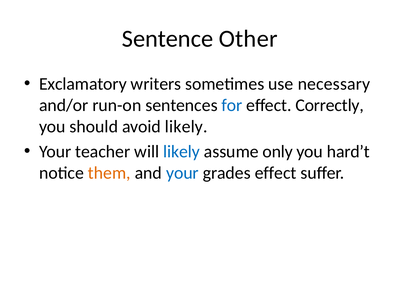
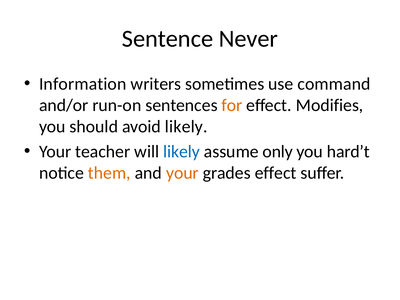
Other: Other -> Never (248, 39)
Exclamatory: Exclamatory -> Information (83, 84)
necessary: necessary -> command (334, 84)
for colour: blue -> orange (232, 105)
Correctly: Correctly -> Modifies (330, 105)
your colour: blue -> orange (182, 173)
